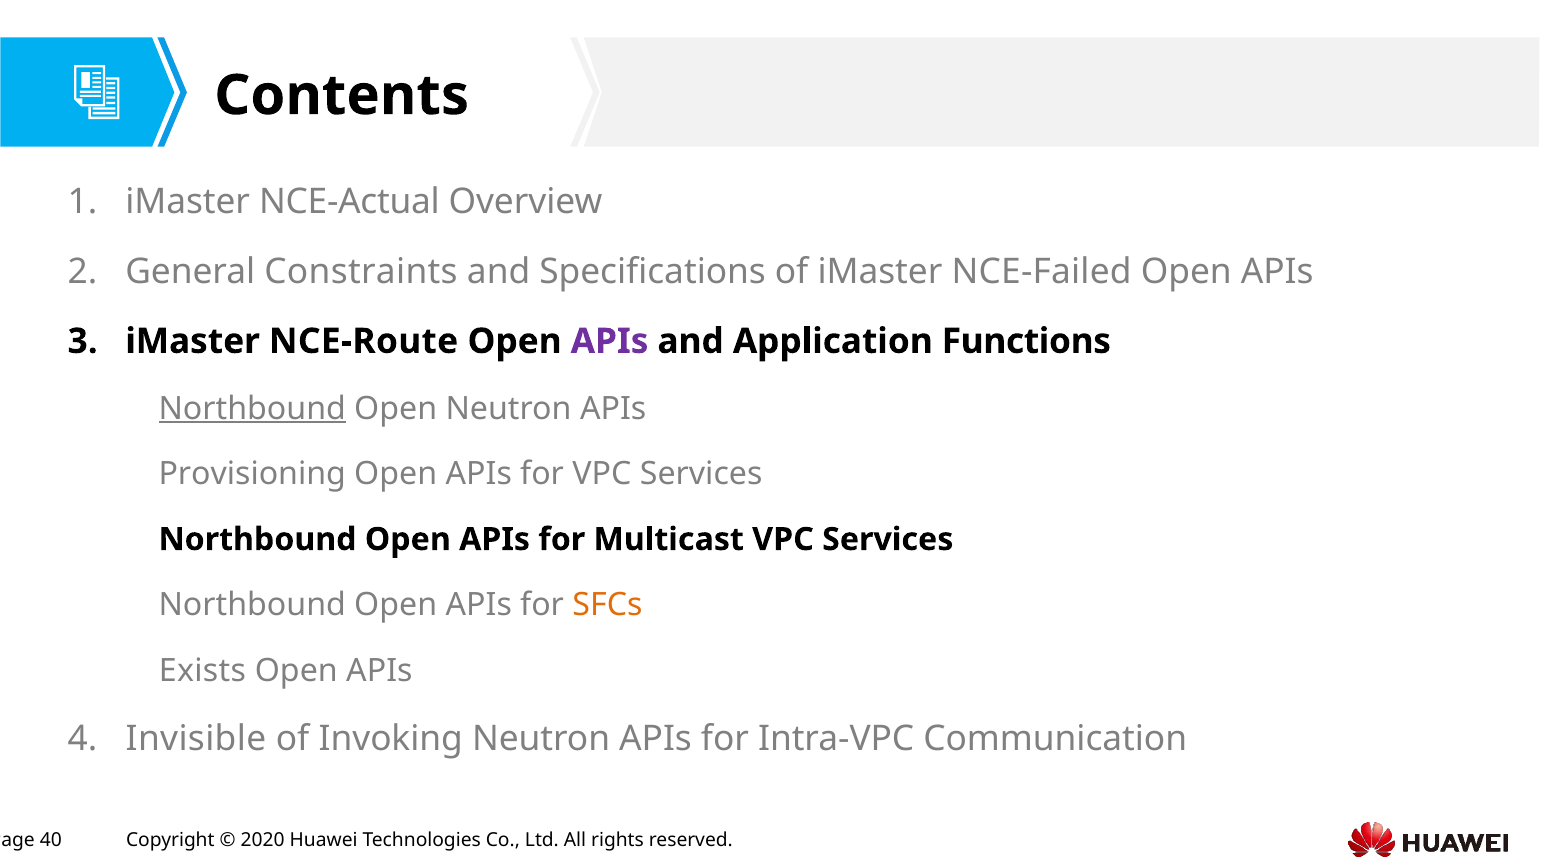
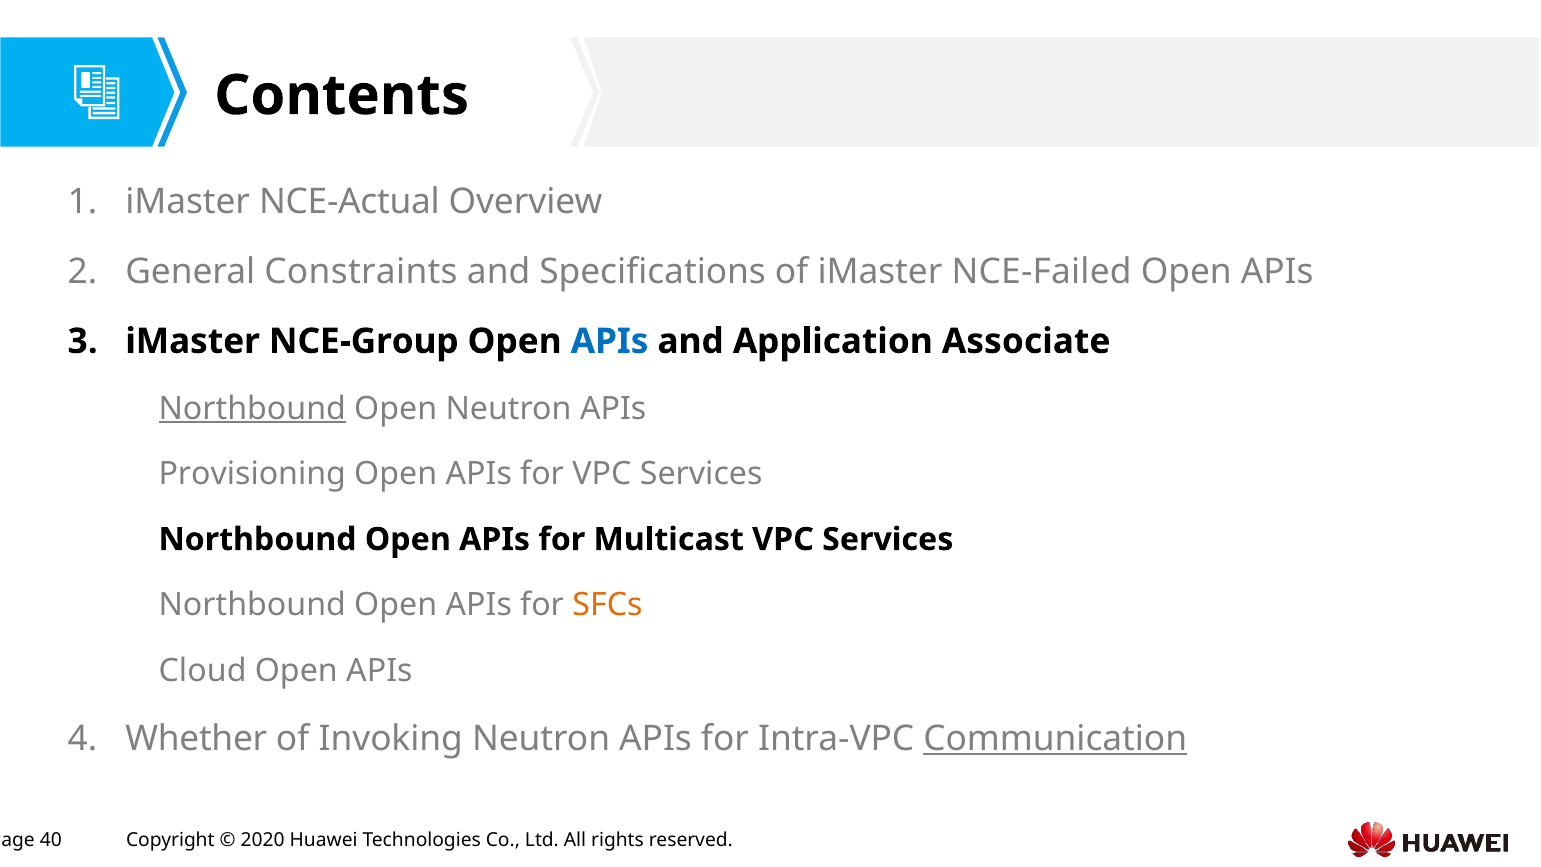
NCE-Route: NCE-Route -> NCE-Group (364, 341)
APIs colour: purple -> blue (610, 341)
Functions: Functions -> Associate (1026, 341)
Exists: Exists -> Cloud (203, 670)
Invisible: Invisible -> Whether (196, 738)
Communication underline: none -> present (1055, 738)
